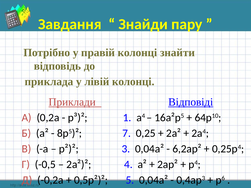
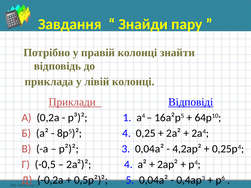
8p5)² 7: 7 -> 4 (127, 133)
6,2ap²: 6,2ap² -> 4,2ap² (187, 149)
